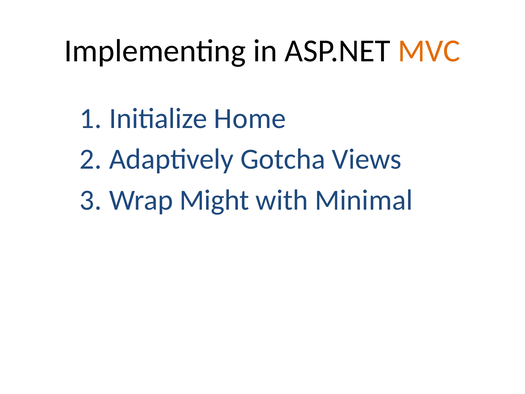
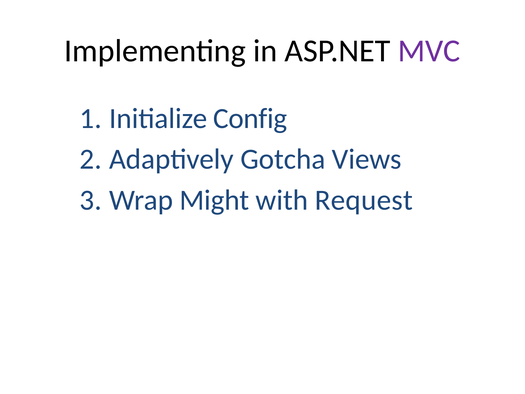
MVC colour: orange -> purple (429, 51)
Home: Home -> Config (250, 118)
Minimal: Minimal -> Request (364, 200)
